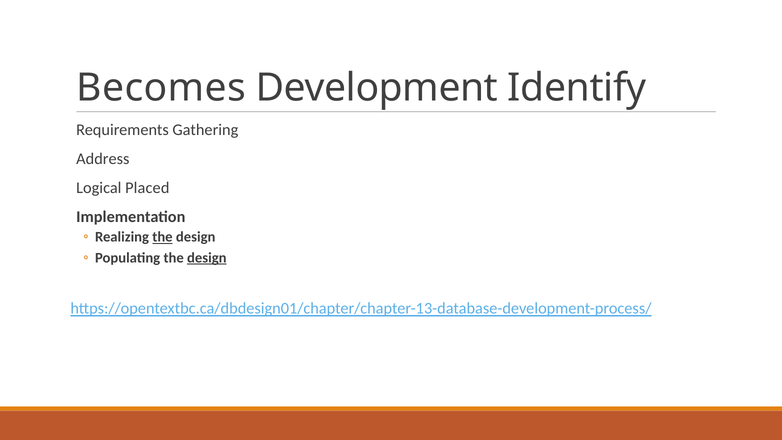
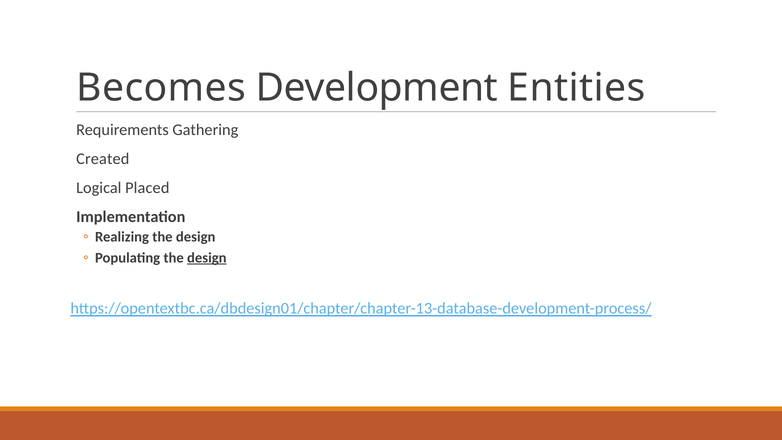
Identify: Identify -> Entities (576, 88)
Address: Address -> Created (103, 159)
the underline: present -> none (162, 237)
